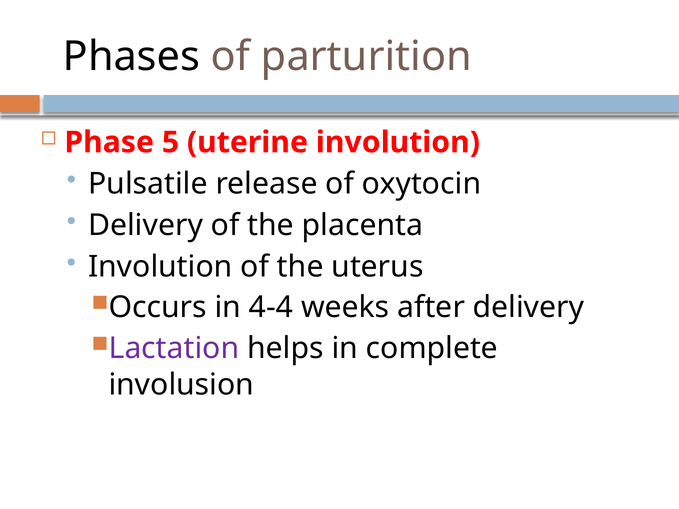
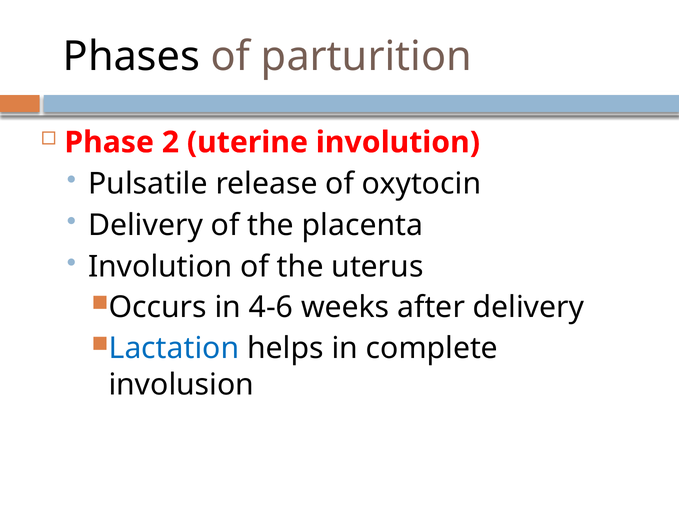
5: 5 -> 2 (170, 142)
4-4: 4-4 -> 4-6 (271, 308)
Lactation colour: purple -> blue (174, 349)
